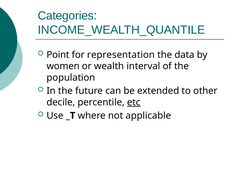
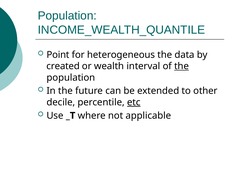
Categories: Categories -> Population (67, 16)
representation: representation -> heterogeneous (121, 55)
women: women -> created (63, 66)
the underline: none -> present (182, 66)
